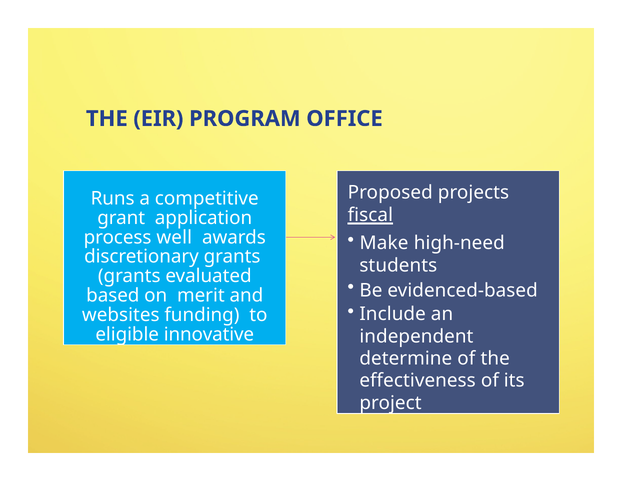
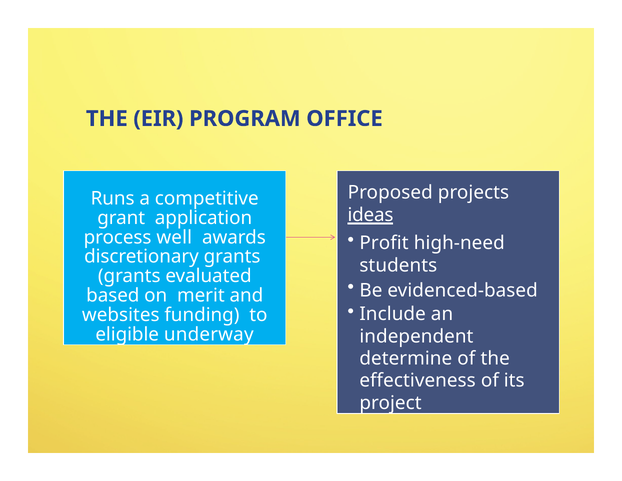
fiscal: fiscal -> ideas (370, 215)
Make: Make -> Profit (384, 243)
innovative: innovative -> underway (209, 334)
